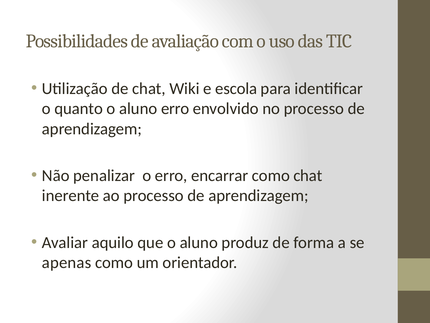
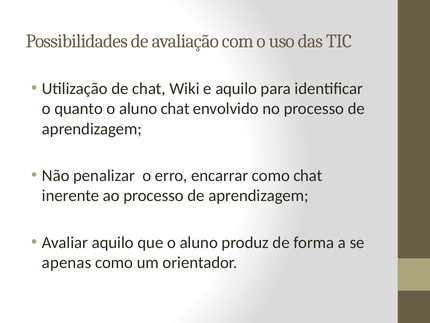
e escola: escola -> aquilo (236, 89)
aluno erro: erro -> chat (175, 109)
